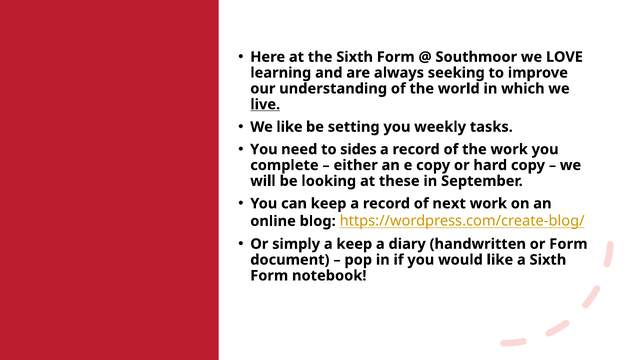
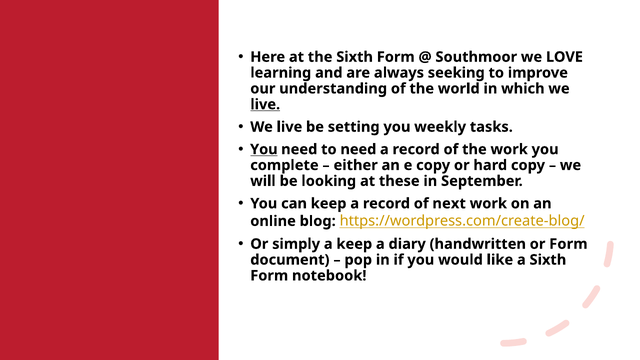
like: like -> live (289, 127)
You underline: none -> present (264, 149)
to sides: sides -> need (358, 149)
